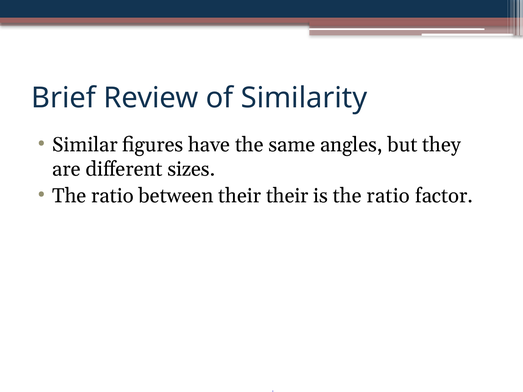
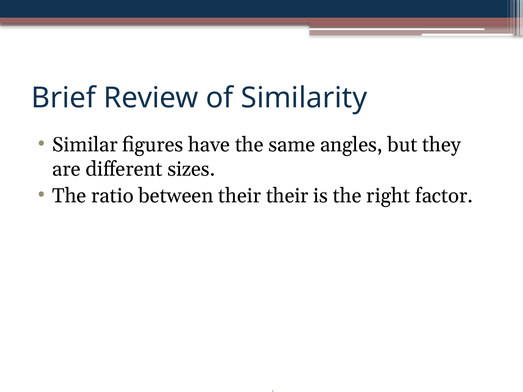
is the ratio: ratio -> right (388, 196)
